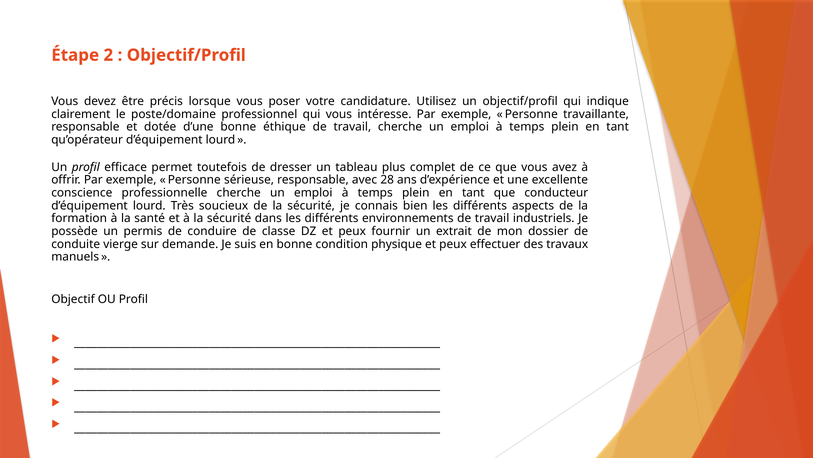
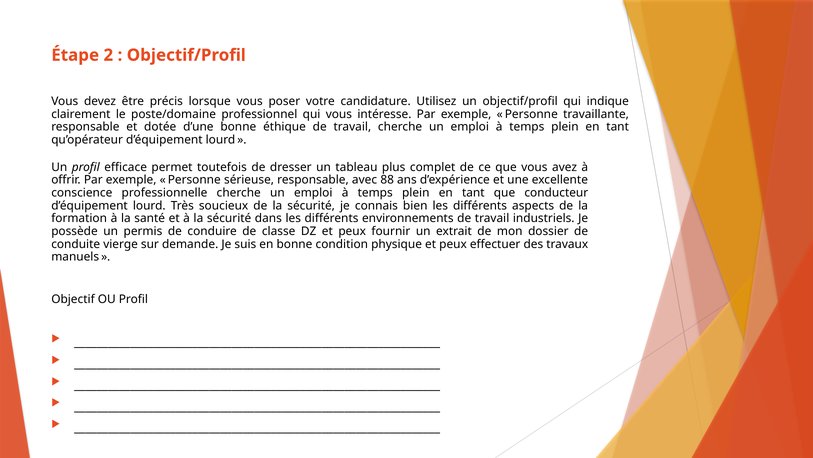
28: 28 -> 88 (387, 180)
